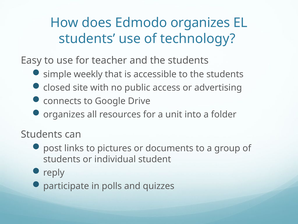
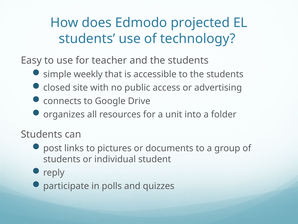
Edmodo organizes: organizes -> projected (200, 23)
